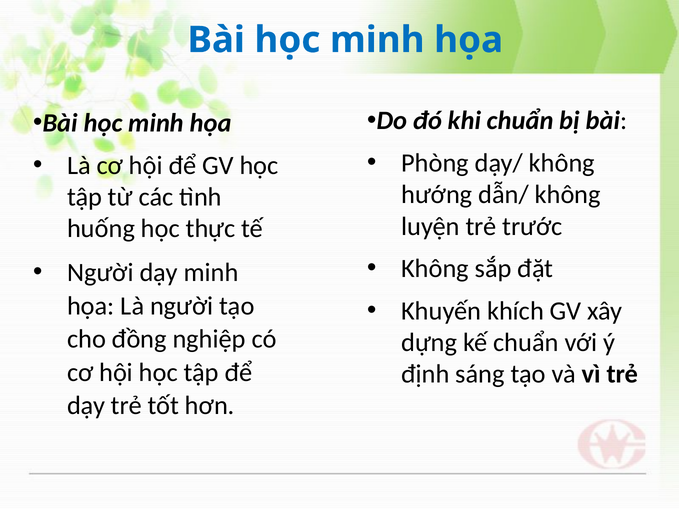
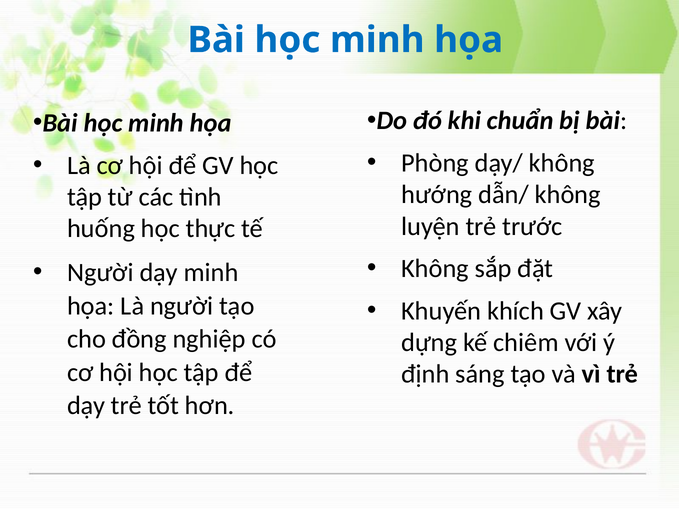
kế chuẩn: chuẩn -> chiêm (526, 343)
